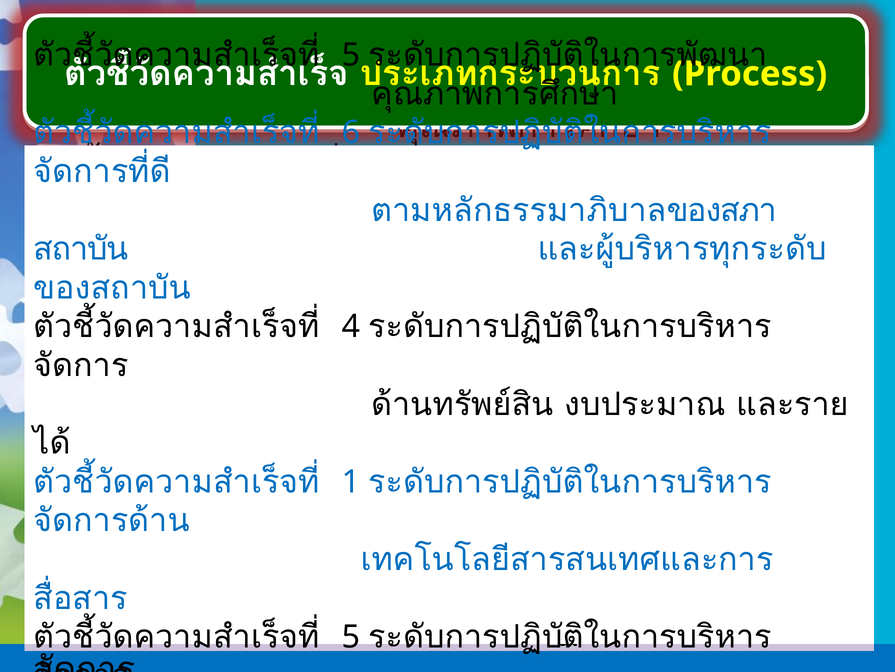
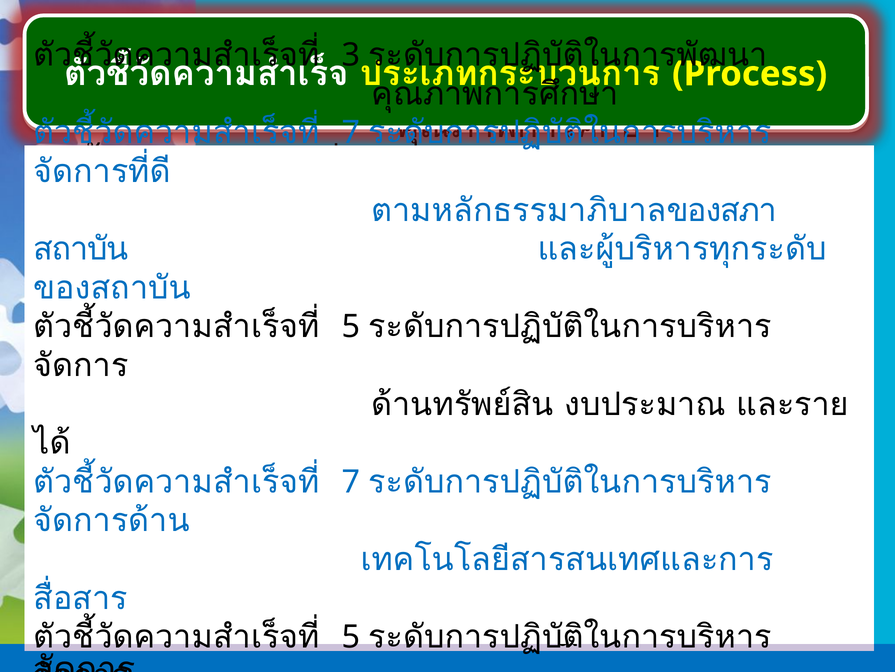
5: 5 -> 3 (351, 55)
6: 6 -> 7 (351, 133)
4: 4 -> 5 (351, 326)
1: 1 -> 7 (351, 481)
